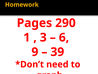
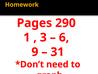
39: 39 -> 31 (57, 52)
